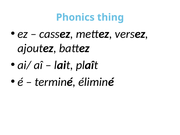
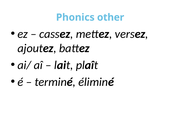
thing: thing -> other (111, 17)
